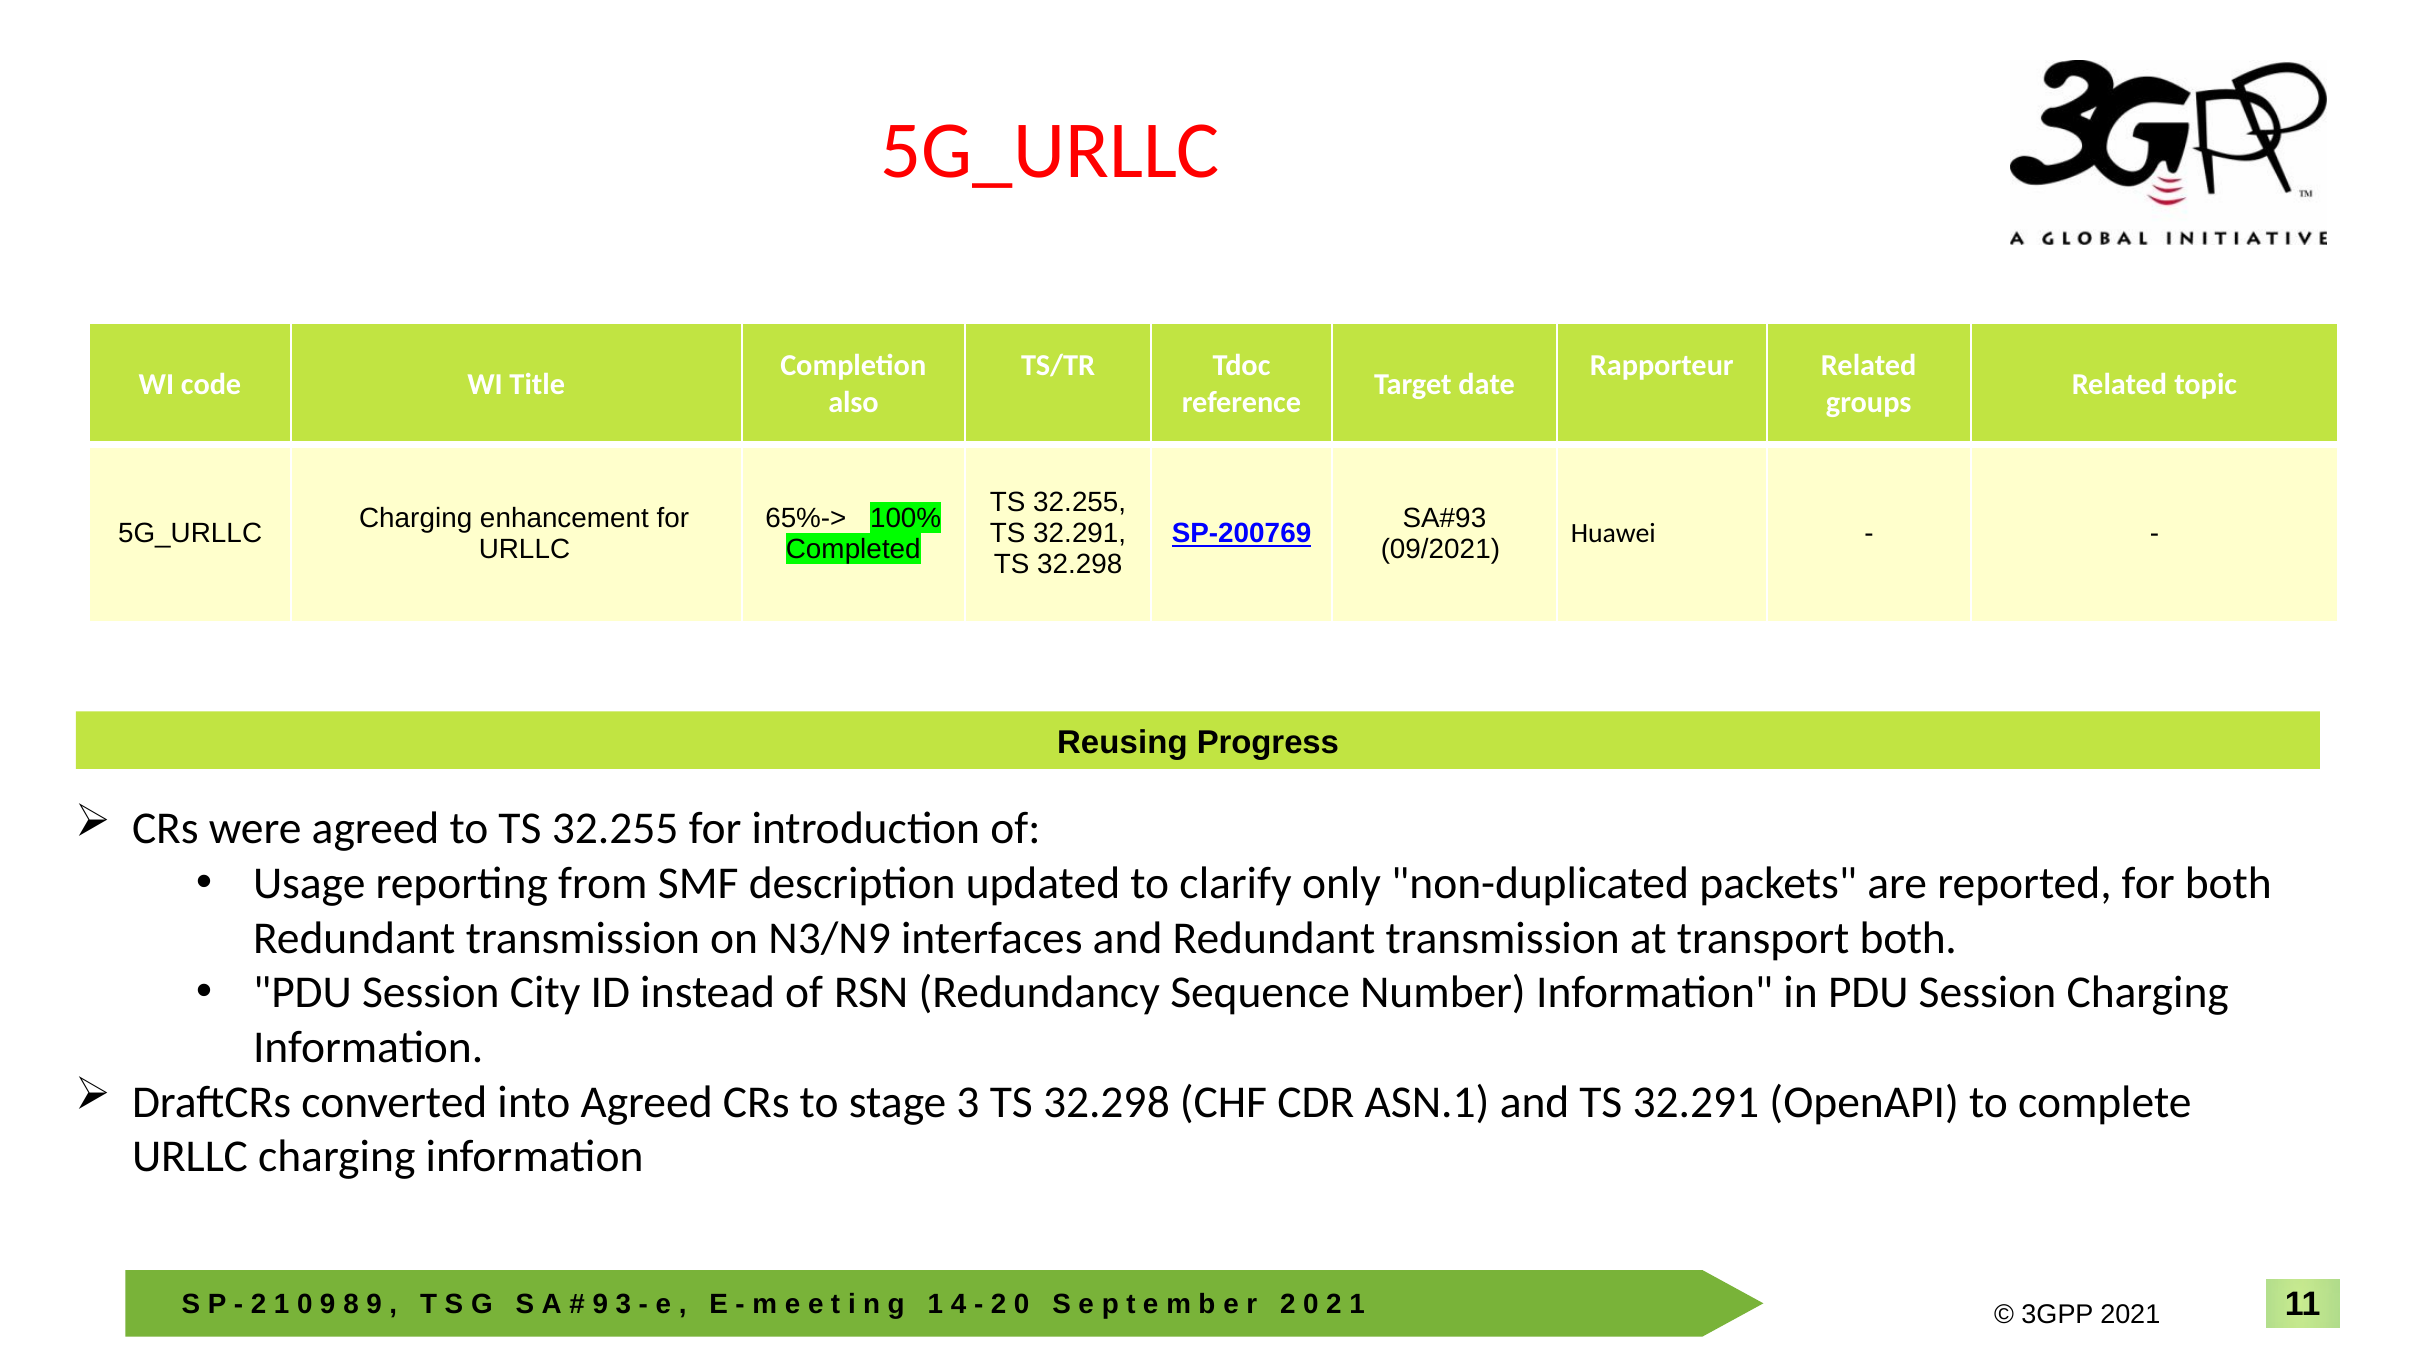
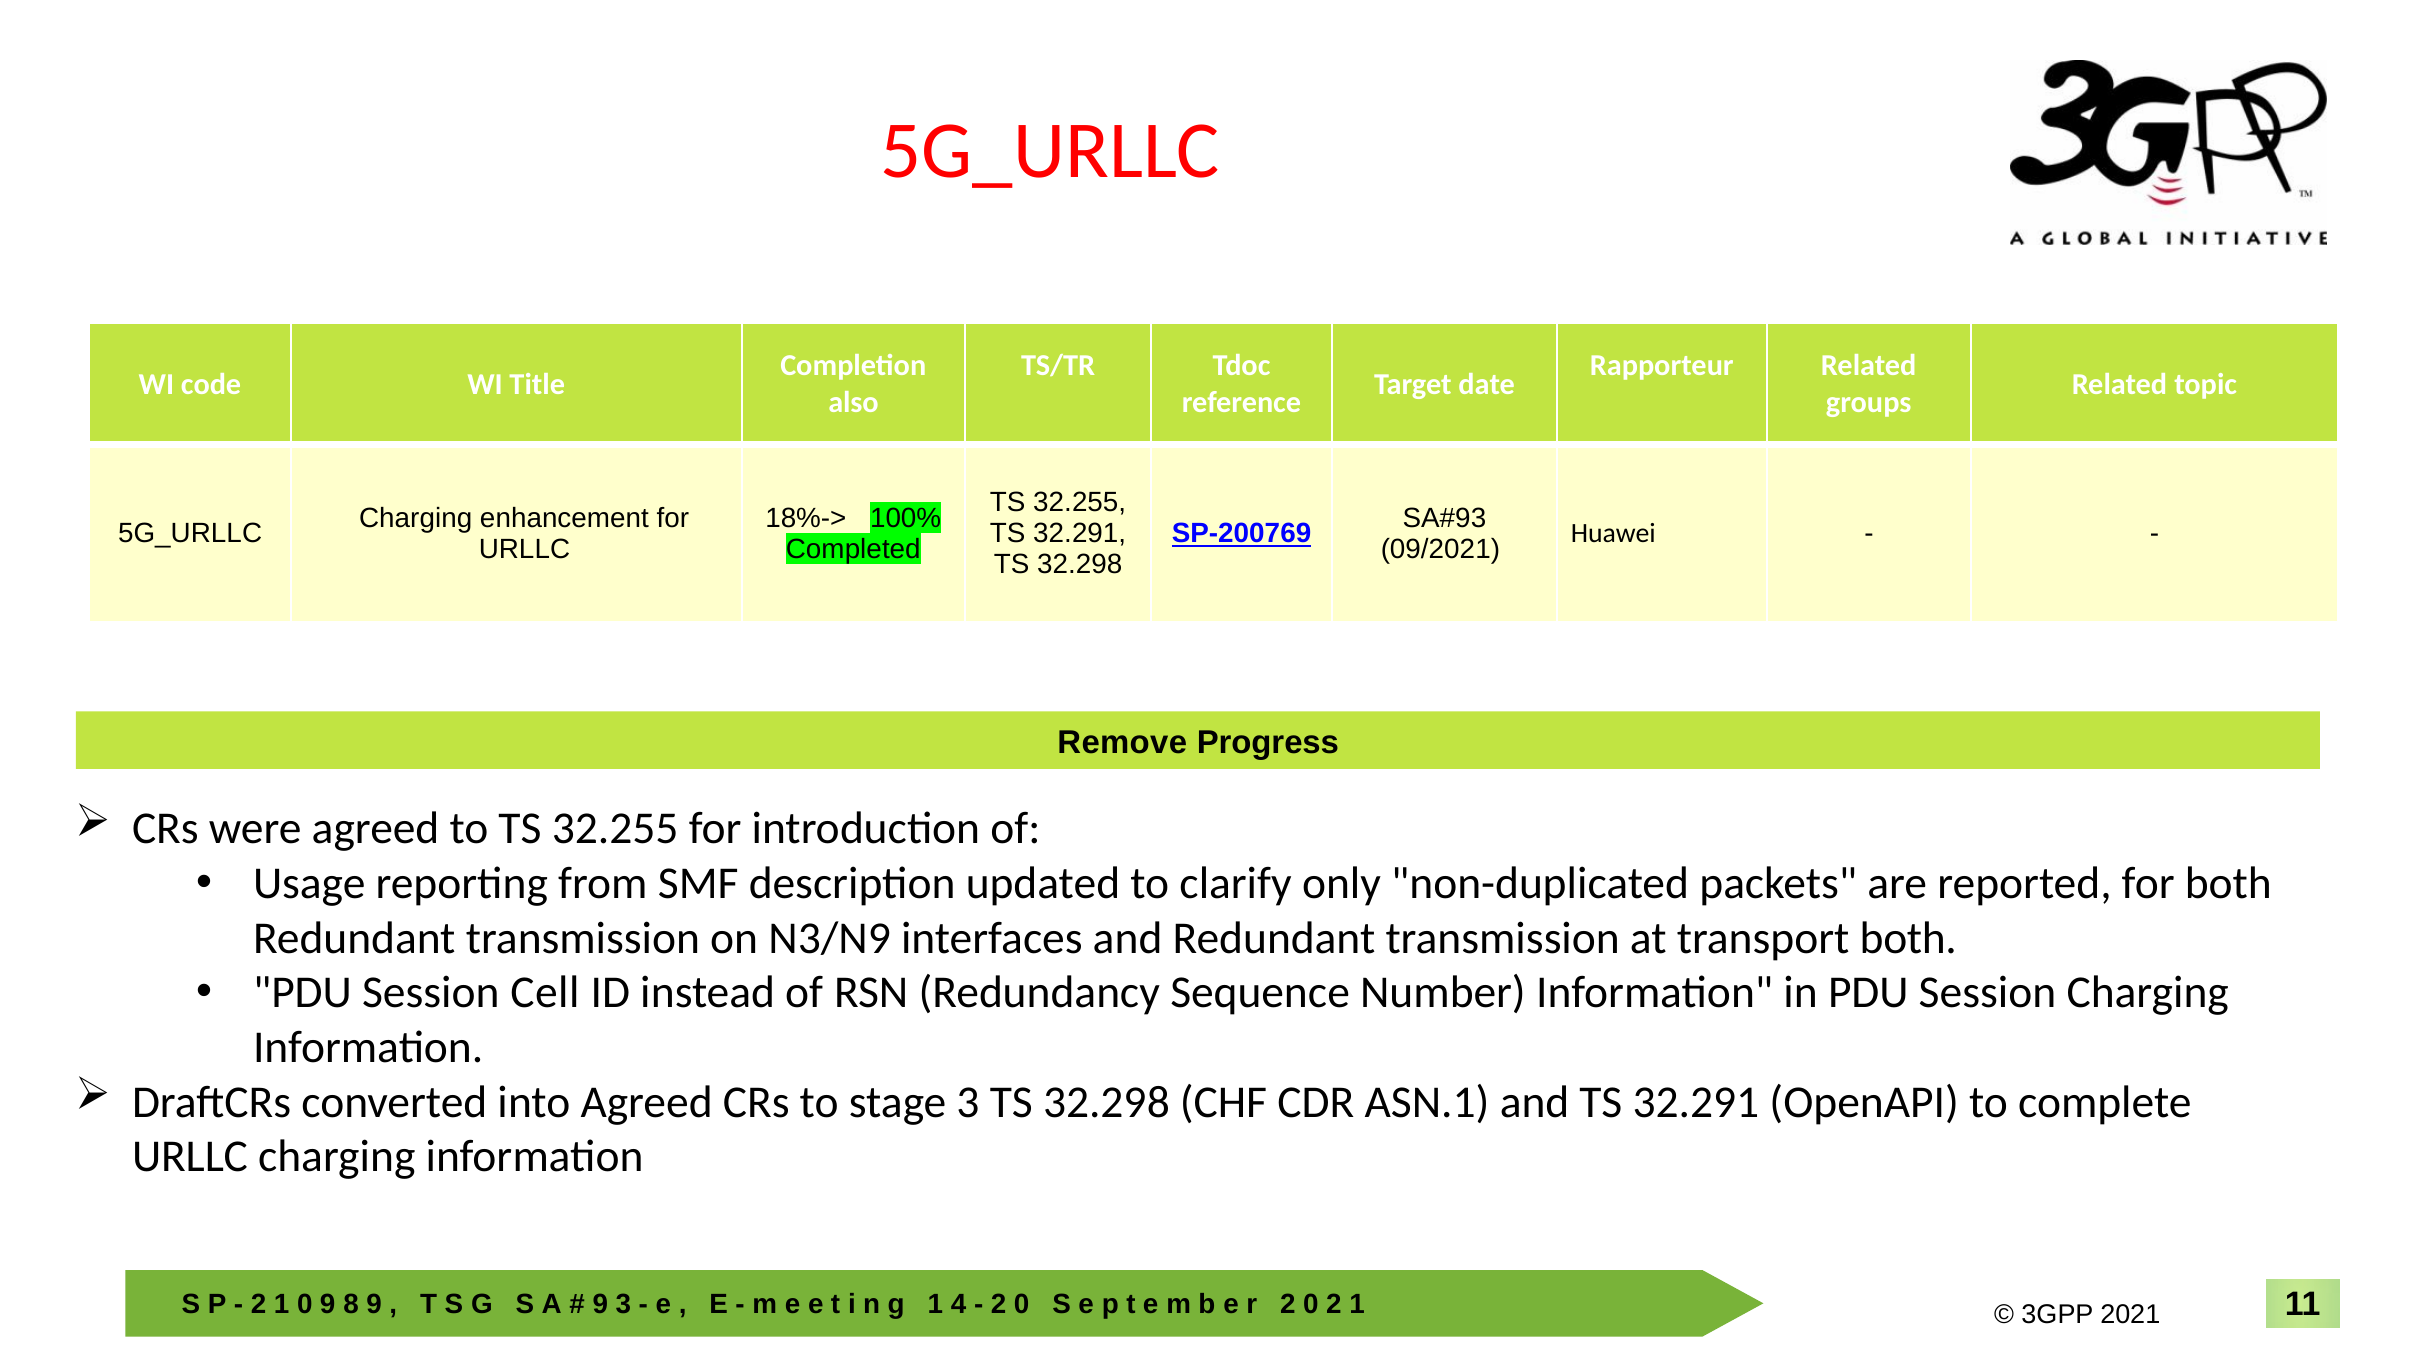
65%->: 65%-> -> 18%-> (806, 518)
Reusing: Reusing -> Remove (1122, 742)
City: City -> Cell (545, 993)
